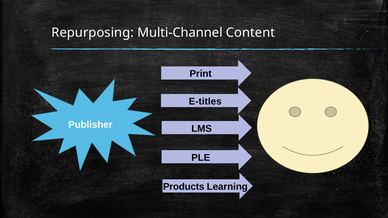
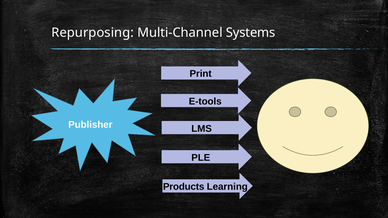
Content: Content -> Systems (251, 33)
E-titles: E-titles -> E-tools (205, 102)
